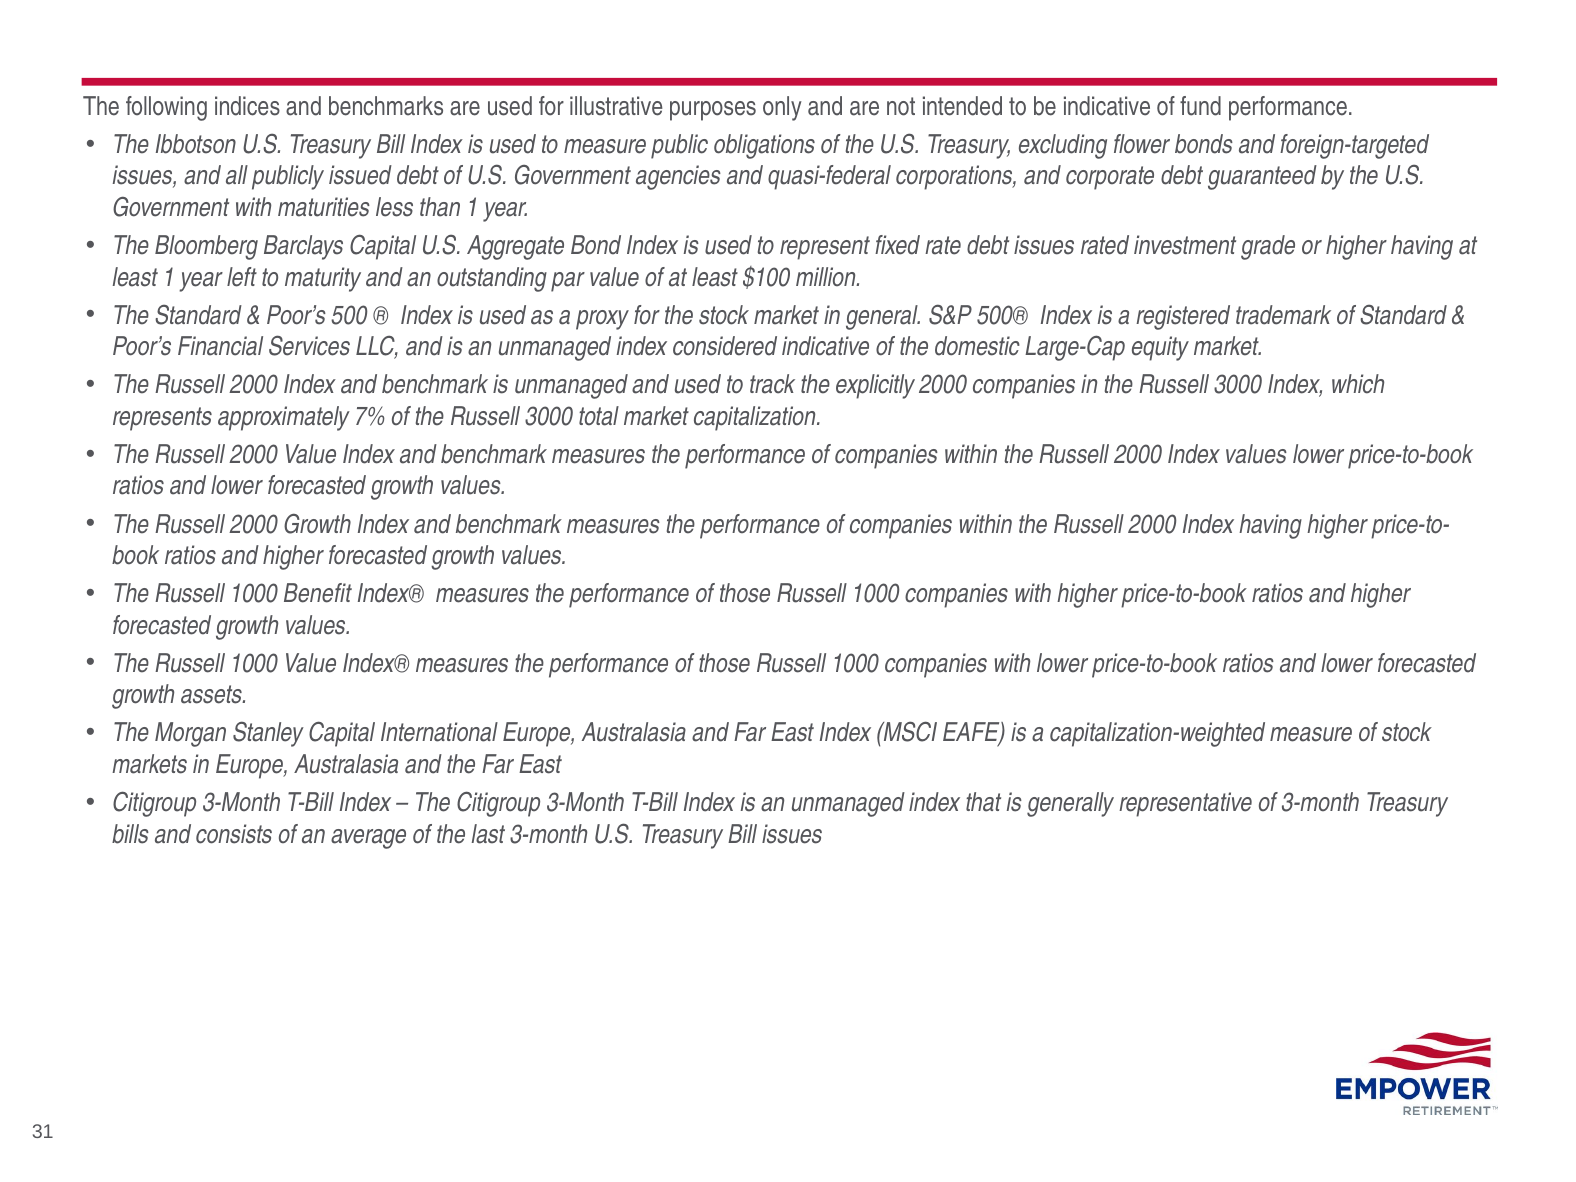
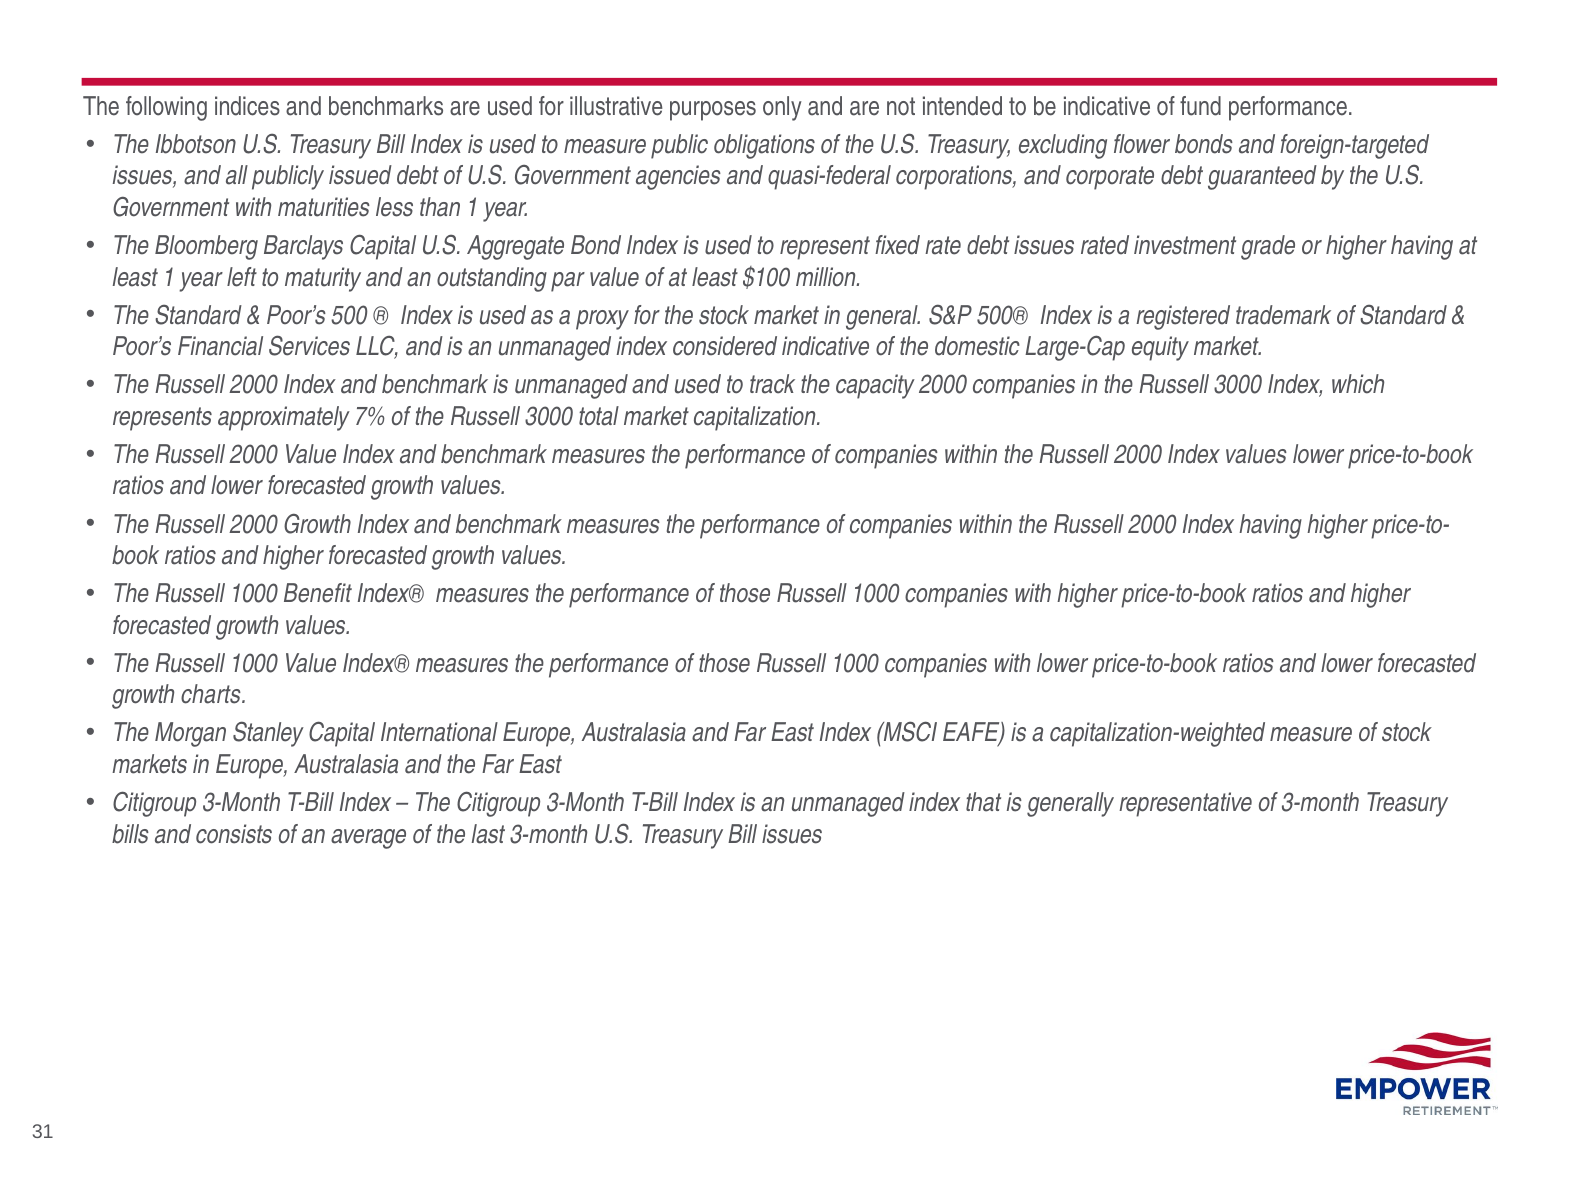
explicitly: explicitly -> capacity (875, 385)
assets: assets -> charts (214, 695)
